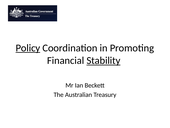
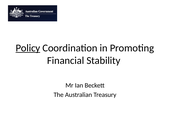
Stability underline: present -> none (103, 60)
